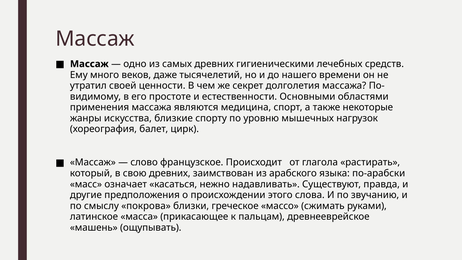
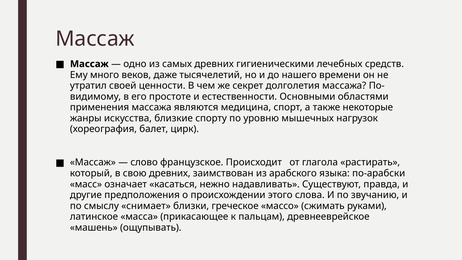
покрова: покрова -> снимает (146, 206)
